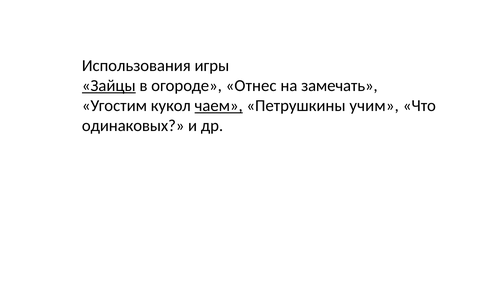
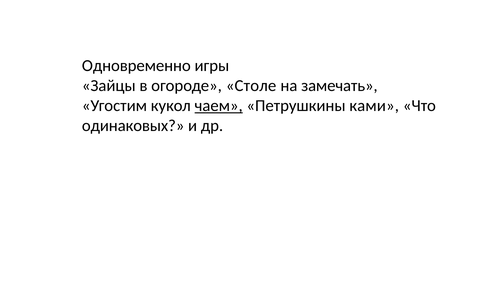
Использования: Использования -> Одновременно (136, 66)
Зайцы underline: present -> none (109, 86)
Отнес: Отнес -> Столе (251, 86)
учим: учим -> ками (374, 106)
